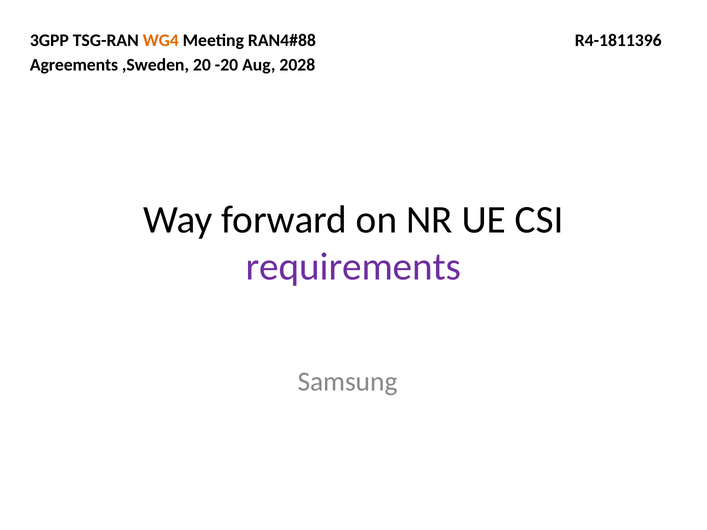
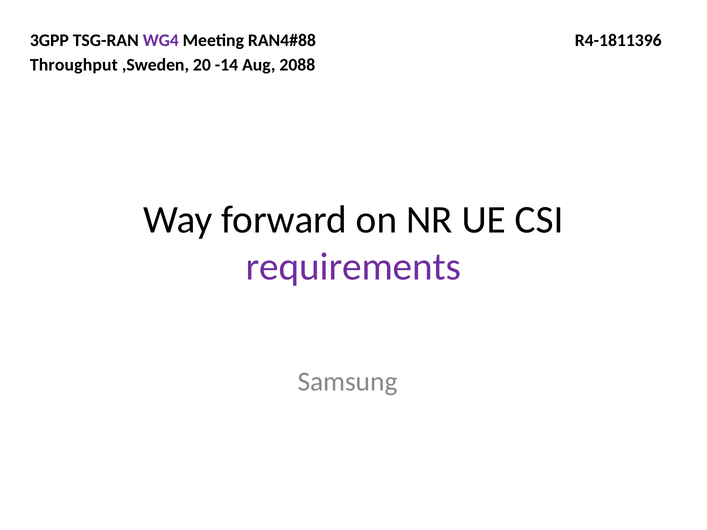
WG4 colour: orange -> purple (161, 40)
Agreements: Agreements -> Throughput (74, 65)
-20: -20 -> -14 (227, 65)
2028: 2028 -> 2088 (297, 65)
